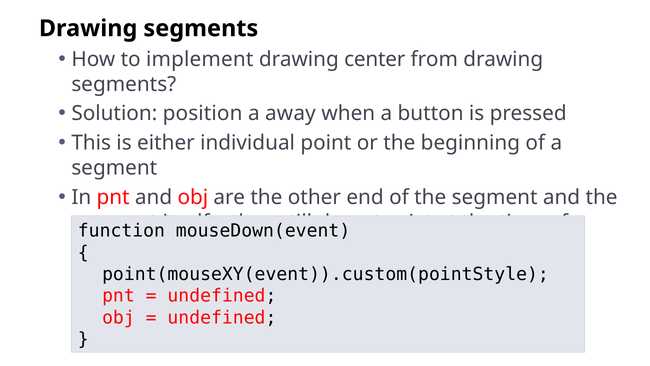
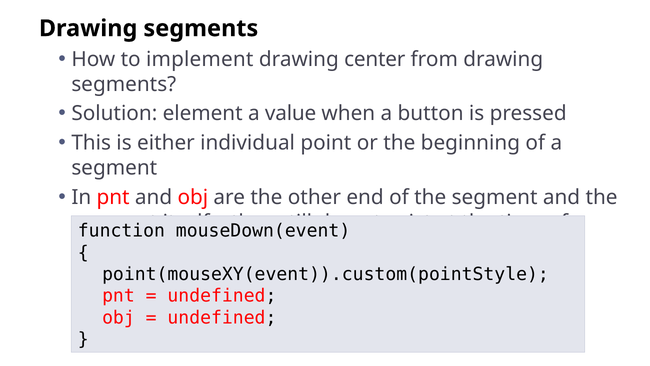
position: position -> element (203, 114)
away: away -> value (291, 114)
